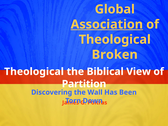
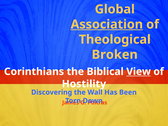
Theological: Theological -> Corinthians (34, 72)
View underline: none -> present (139, 72)
Partition: Partition -> Hostility (84, 84)
